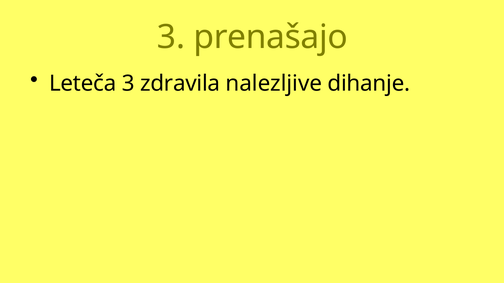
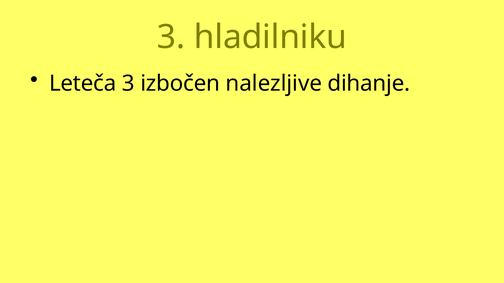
prenašajo: prenašajo -> hladilniku (270, 37)
zdravila: zdravila -> izbočen (180, 84)
